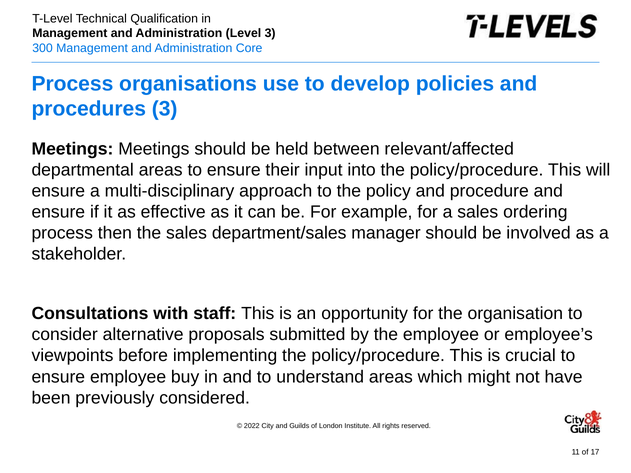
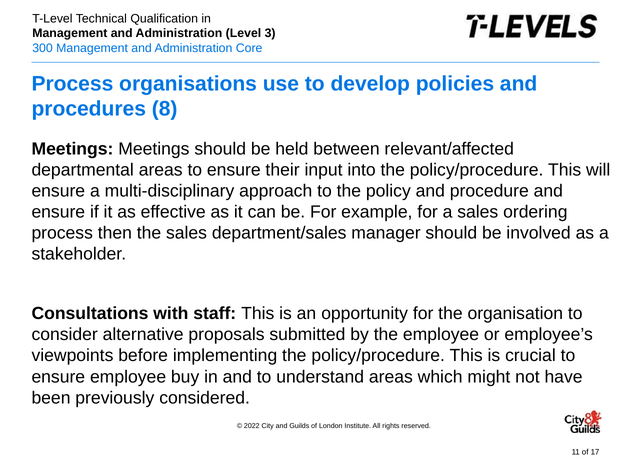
procedures 3: 3 -> 8 (165, 109)
